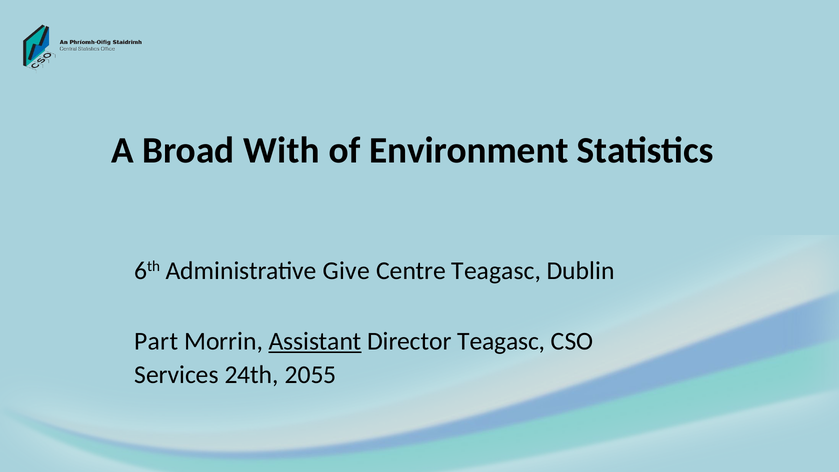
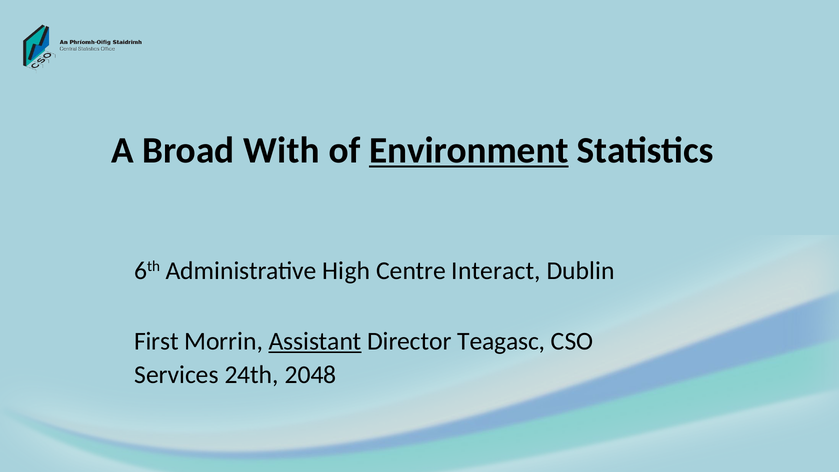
Environment underline: none -> present (469, 150)
Give: Give -> High (346, 271)
Centre Teagasc: Teagasc -> Interact (496, 271)
Part: Part -> First (156, 341)
2055: 2055 -> 2048 (311, 375)
